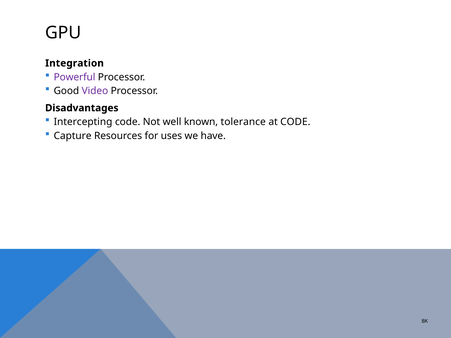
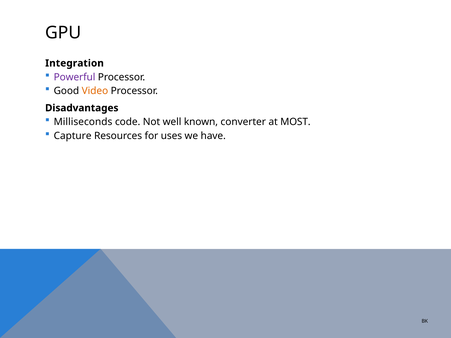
Video colour: purple -> orange (95, 91)
Intercepting: Intercepting -> Milliseconds (83, 122)
tolerance: tolerance -> converter (243, 122)
at CODE: CODE -> MOST (295, 122)
